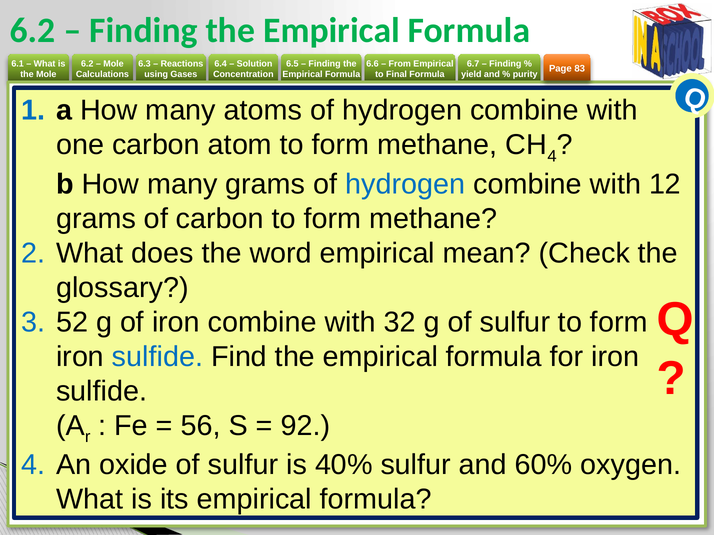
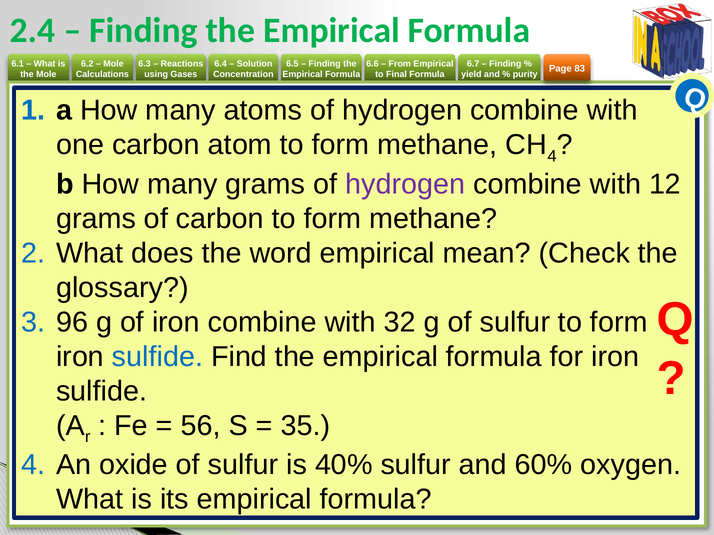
6.2: 6.2 -> 2.4 (33, 30)
hydrogen colour: blue -> purple (405, 184)
52: 52 -> 96 (72, 322)
92: 92 -> 35 (305, 426)
